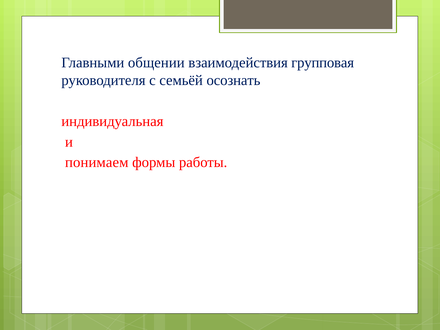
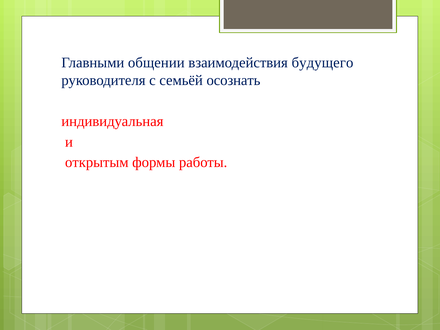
групповая: групповая -> будущего (322, 63)
понимаем: понимаем -> открытым (97, 162)
